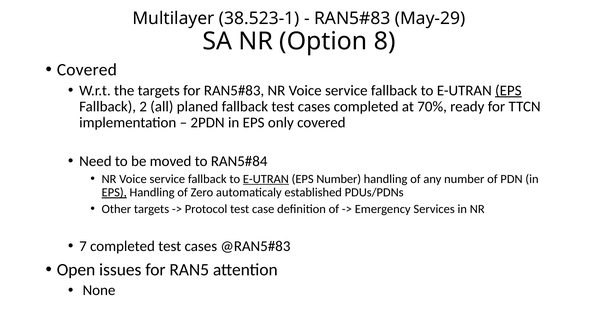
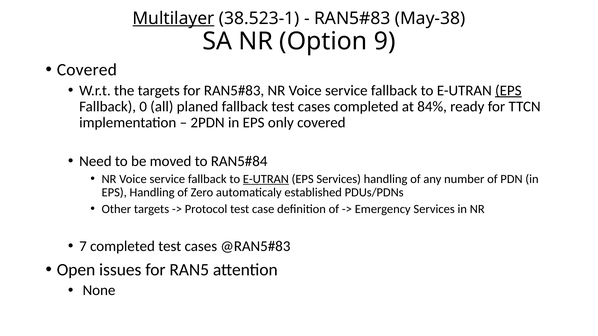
Multilayer underline: none -> present (173, 18)
May-29: May-29 -> May-38 (430, 18)
8: 8 -> 9 (385, 41)
2: 2 -> 0 (143, 107)
70%: 70% -> 84% (432, 107)
EPS Number: Number -> Services (339, 179)
EPS underline: present -> none (114, 193)
